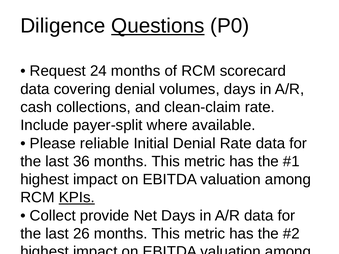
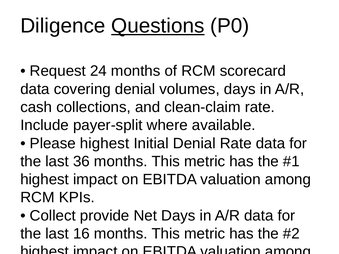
Please reliable: reliable -> highest (105, 143)
KPIs underline: present -> none (77, 198)
26: 26 -> 16 (81, 234)
